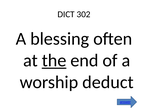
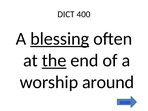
302: 302 -> 400 (84, 14)
blessing underline: none -> present (60, 39)
deduct: deduct -> around (108, 82)
